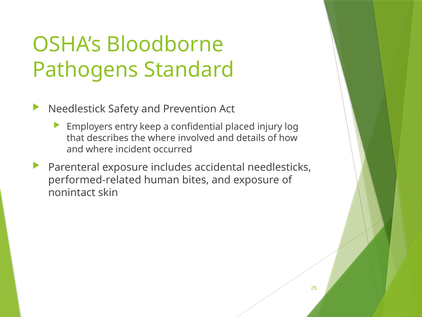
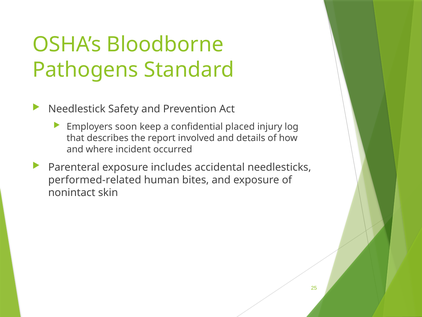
entry: entry -> soon (126, 127)
the where: where -> report (162, 138)
